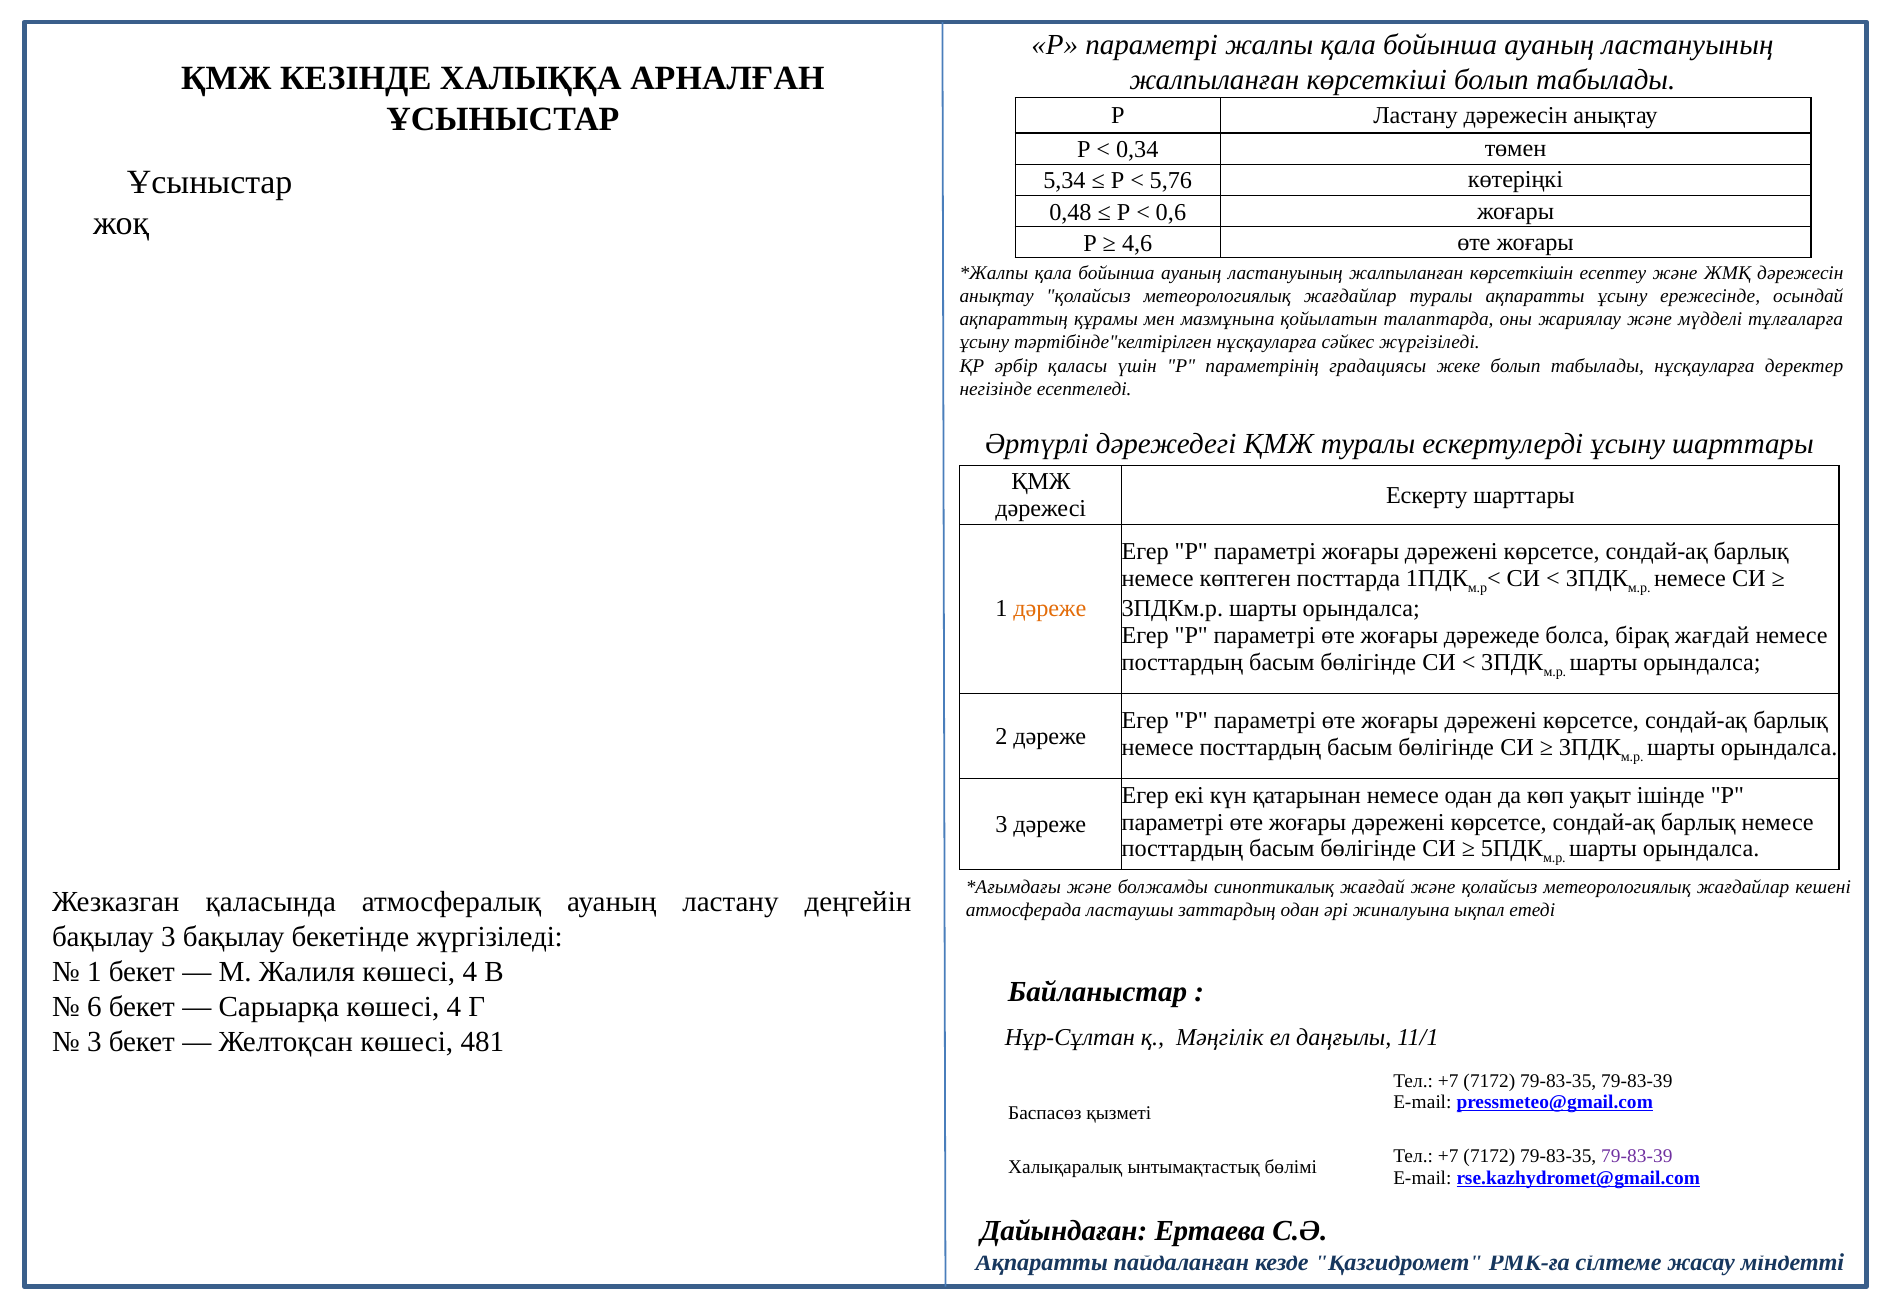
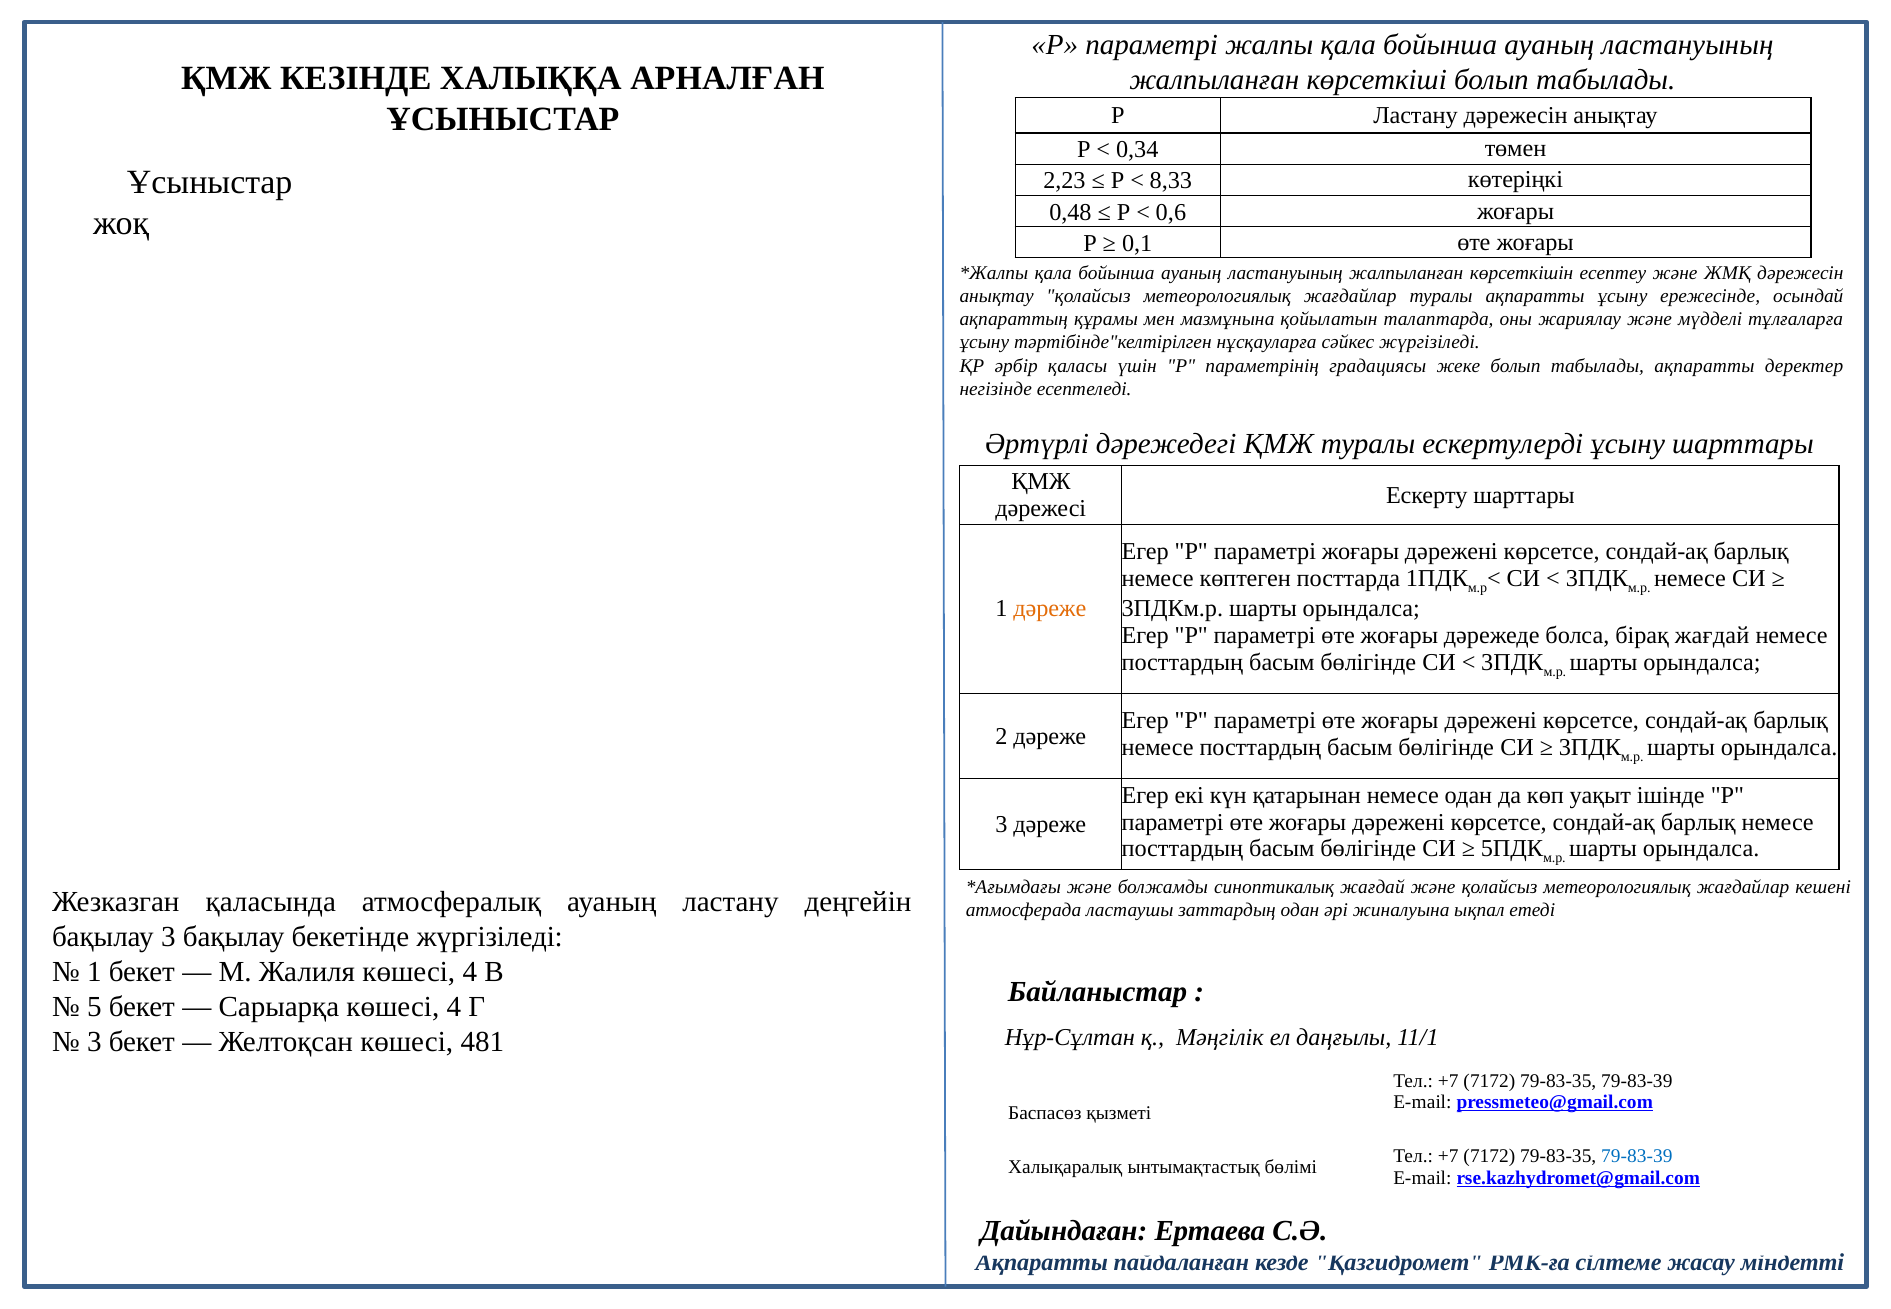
5,34: 5,34 -> 2,23 (1064, 181)
5,76: 5,76 -> 8,33 (1171, 181)
4,6: 4,6 -> 0,1 (1137, 243)
табылады нұсқауларға: нұсқауларға -> ақпаратты (1704, 366)
6: 6 -> 5 (94, 1007)
79-83-39 colour: purple -> blue (1637, 1156)
